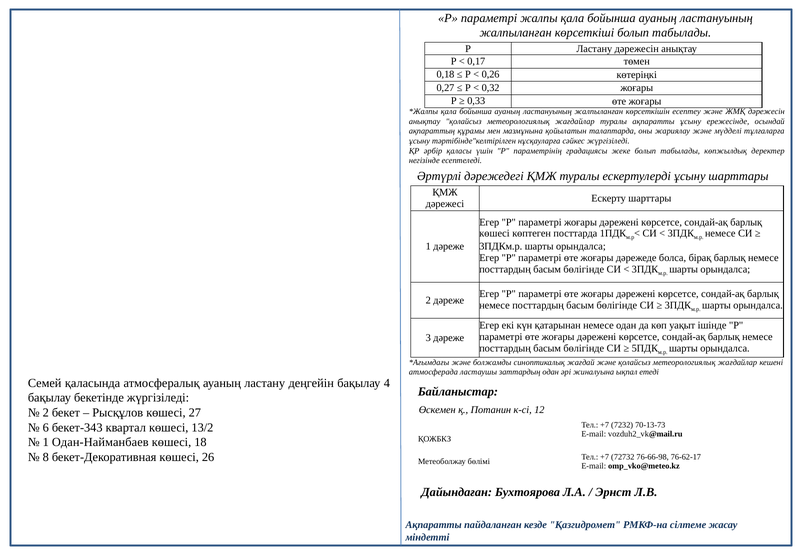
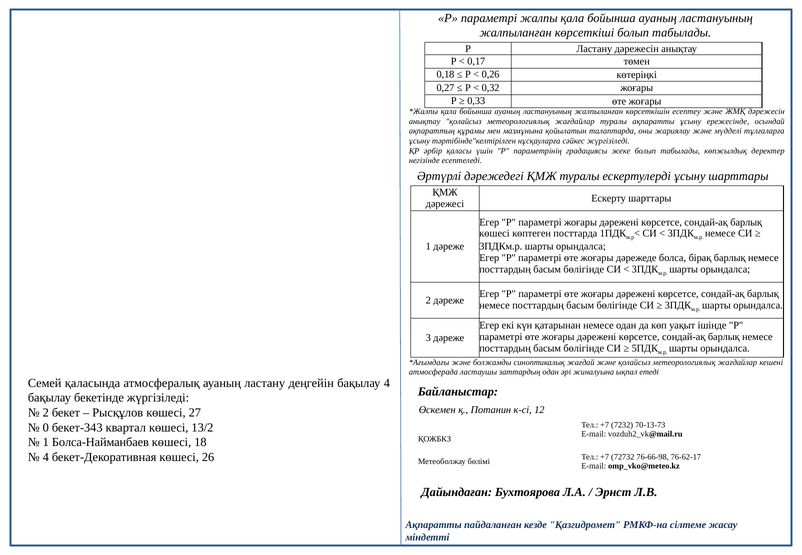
6: 6 -> 0 (46, 428)
Одан-Найманбаев: Одан-Найманбаев -> Болса-Найманбаев (100, 443)
8: 8 -> 4 (46, 457)
